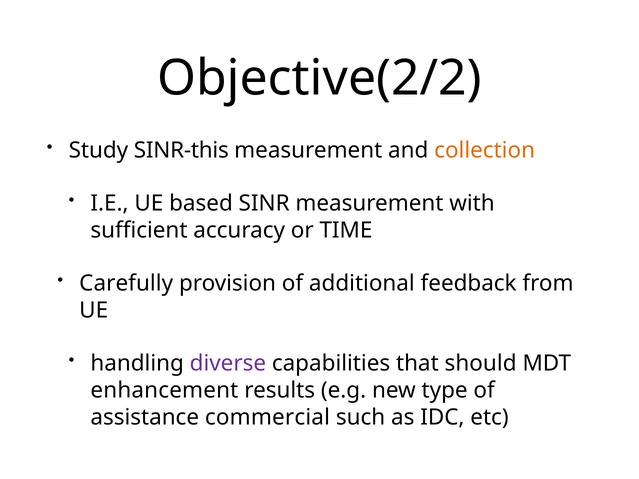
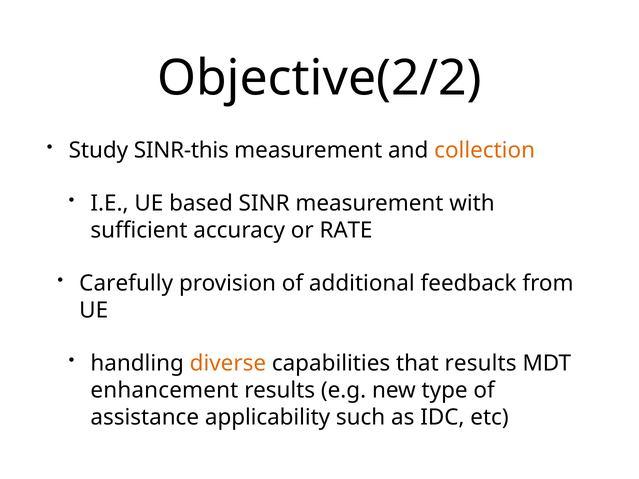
TIME: TIME -> RATE (346, 230)
diverse colour: purple -> orange (228, 364)
that should: should -> results (481, 364)
commercial: commercial -> applicability (268, 418)
